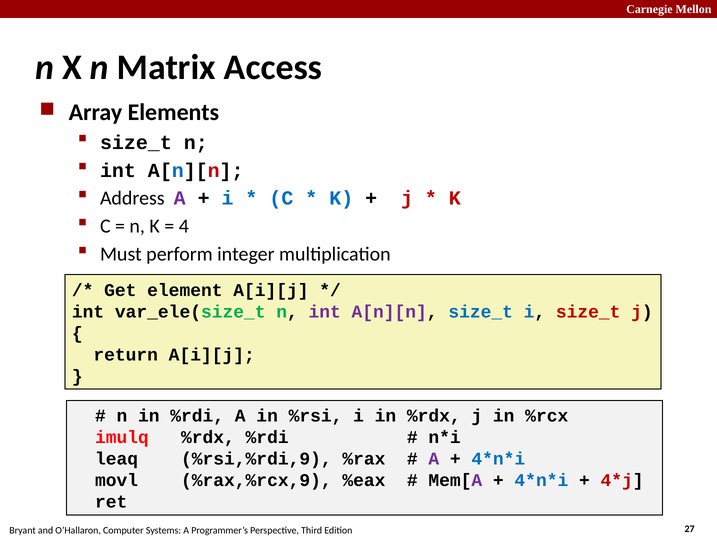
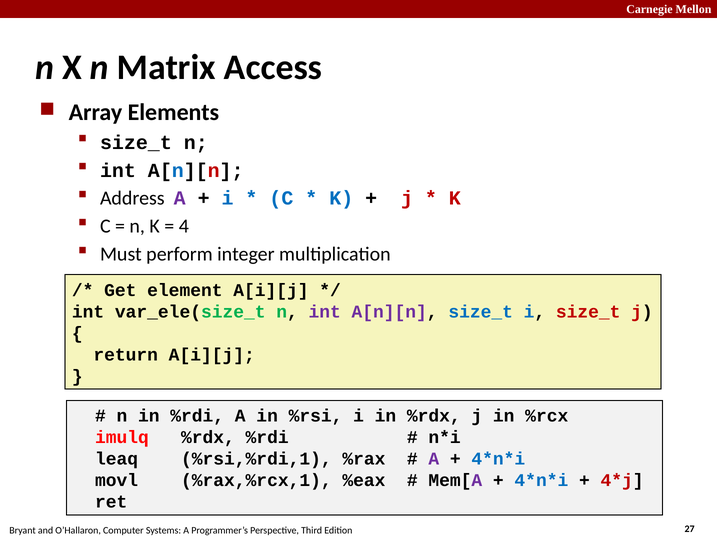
%rsi,%rdi,9: %rsi,%rdi,9 -> %rsi,%rdi,1 (256, 459)
%rax,%rcx,9: %rax,%rcx,9 -> %rax,%rcx,1 (256, 480)
